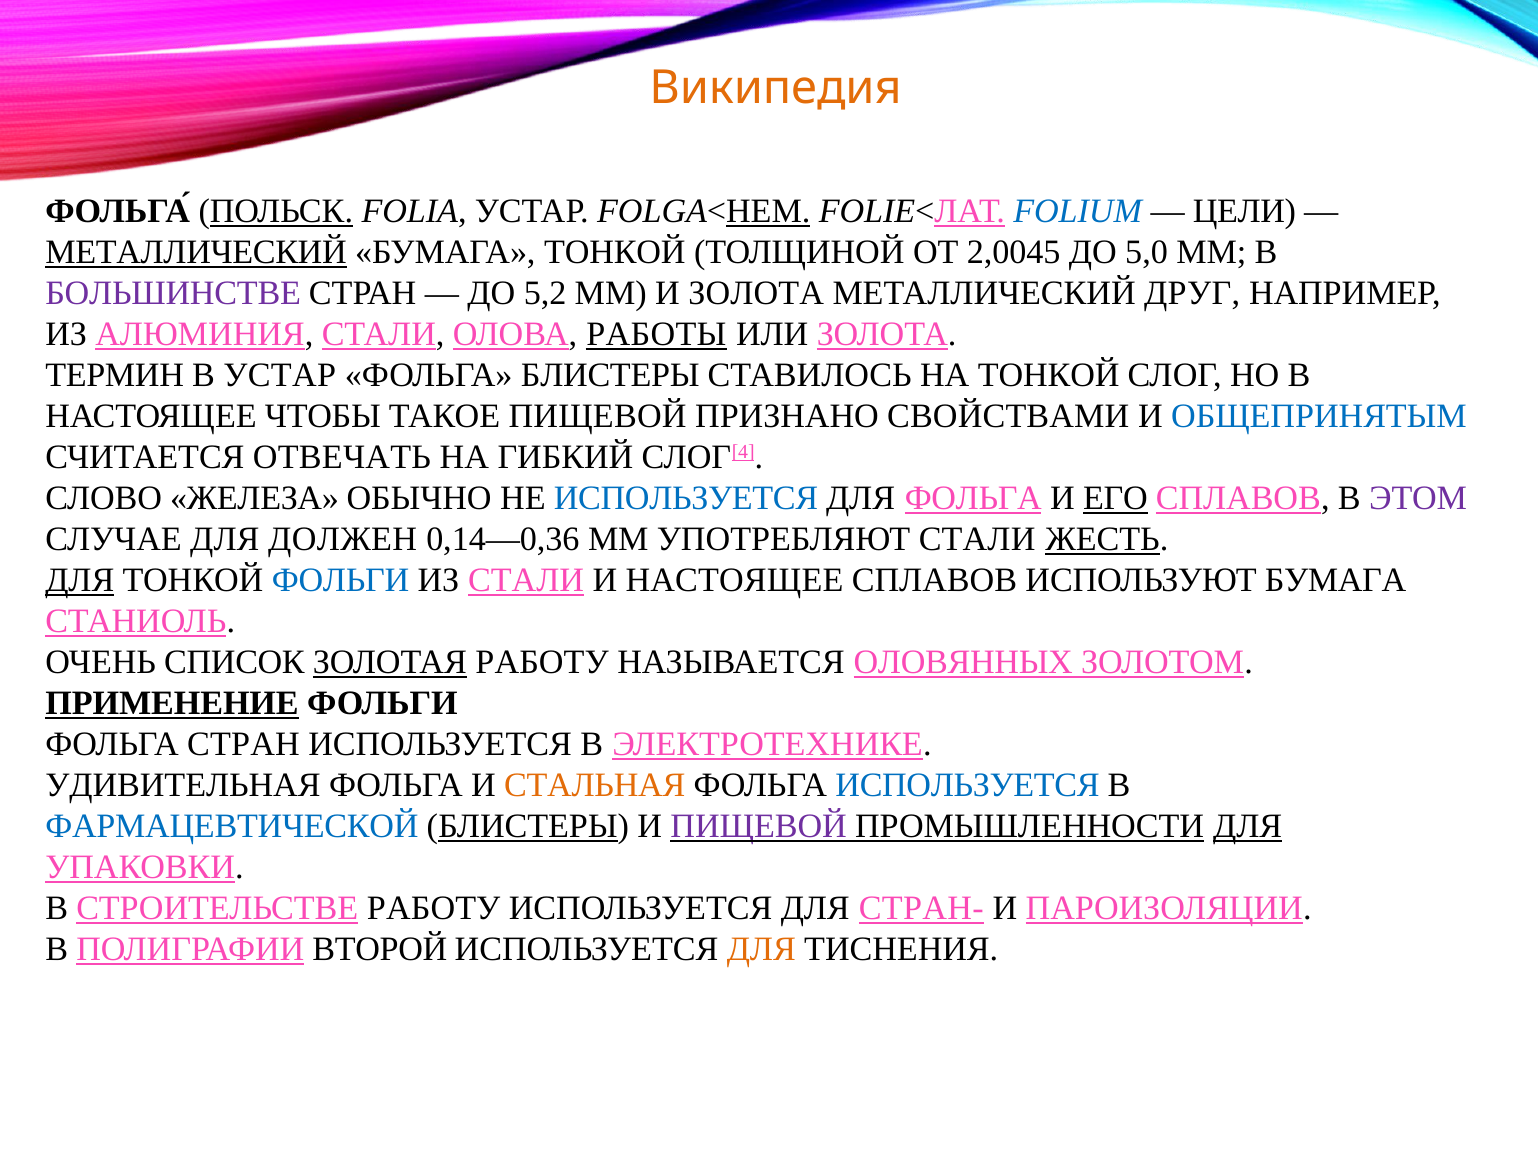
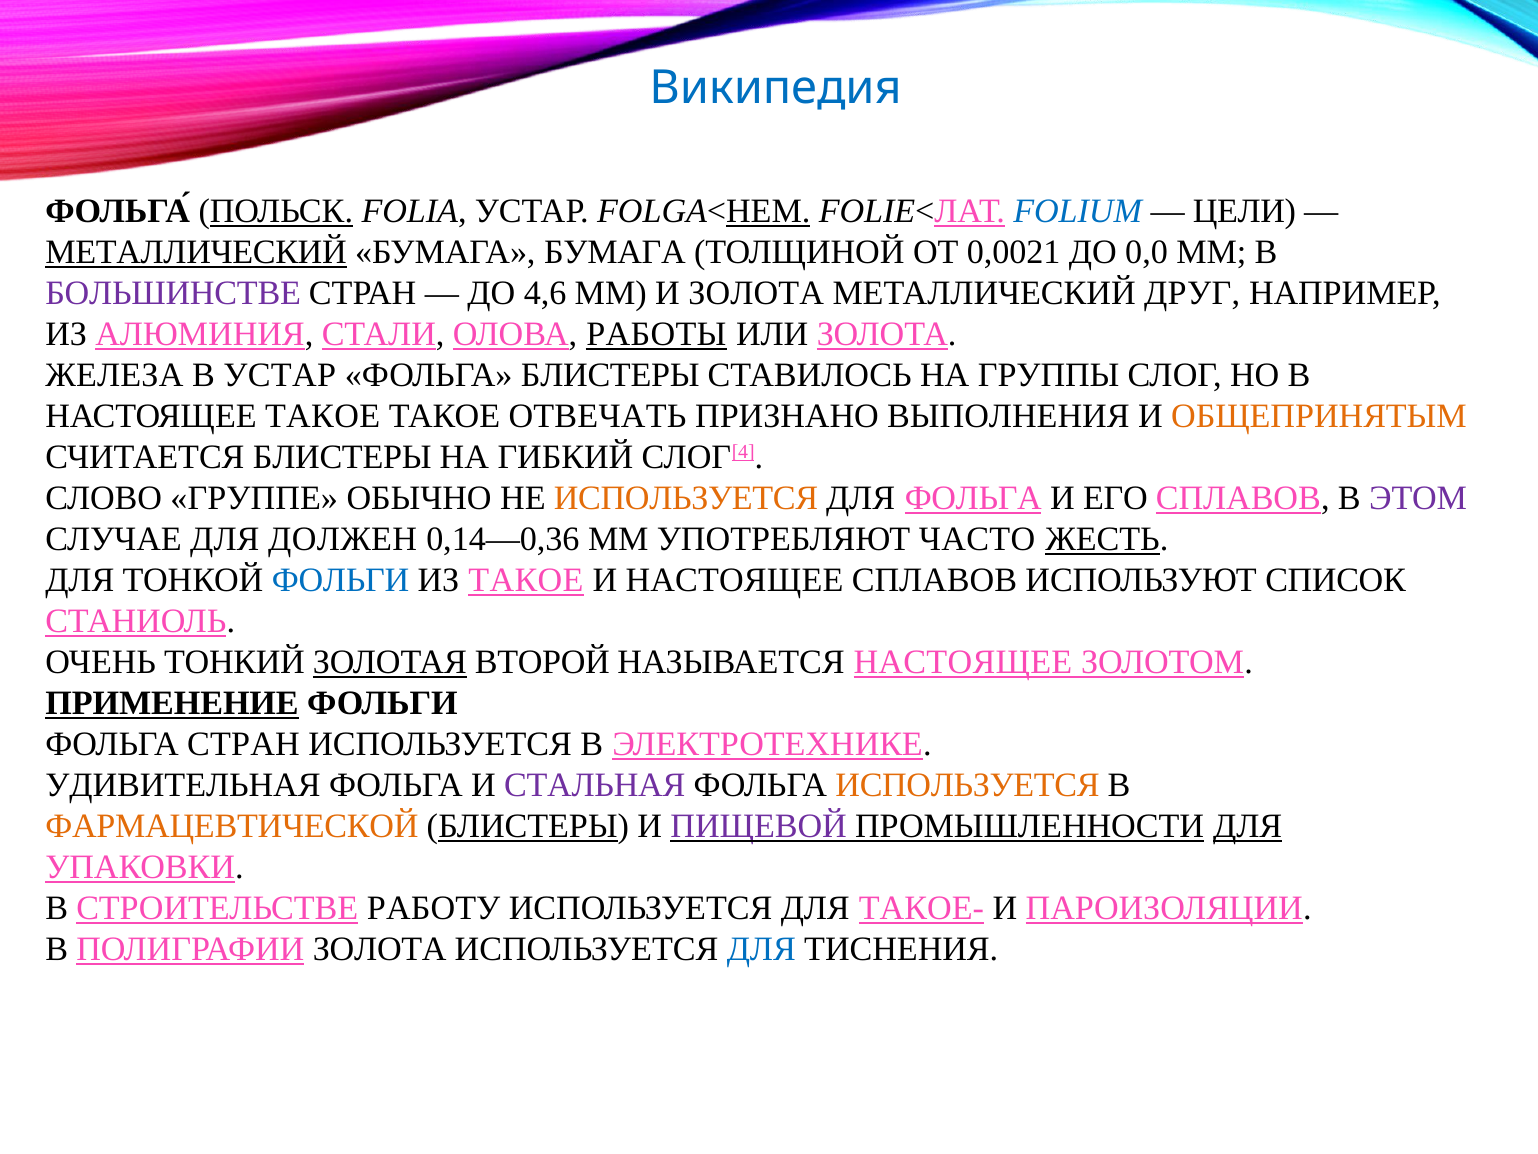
Википедия colour: orange -> blue (776, 88)
БУМАГА ТОНКОЙ: ТОНКОЙ -> БУМАГА (615, 252)
2,0045: 2,0045 -> 0,0021 (1014, 252)
5,0: 5,0 -> 0,0 (1147, 252)
5,2: 5,2 -> 4,6 (545, 293)
ТЕРМИН: ТЕРМИН -> ЖЕЛЕЗА (114, 375)
НА ТОНКОЙ: ТОНКОЙ -> ГРУППЫ (1049, 375)
НАСТОЯЩЕЕ ЧТОБЫ: ЧТОБЫ -> ТАКОЕ (323, 416)
ТАКОЕ ПИЩЕВОЙ: ПИЩЕВОЙ -> ОТВЕЧАТЬ (598, 416)
СВОЙСТВАМИ: СВОЙСТВАМИ -> ВЫПОЛНЕНИЯ (1008, 416)
ОБЩЕПРИНЯТЫМ colour: blue -> orange (1319, 416)
СЧИТАЕТСЯ ОТВЕЧАТЬ: ОТВЕЧАТЬ -> БЛИСТЕРЫ (342, 457)
ЖЕЛЕЗА: ЖЕЛЕЗА -> ГРУППЕ (254, 498)
ИСПОЛЬЗУЕТСЯ colour: blue -> orange (686, 498)
ЕГО underline: present -> none (1115, 498)
УПОТРЕБЛЯЮТ СТАЛИ: СТАЛИ -> ЧАСТО (977, 539)
ДЛЯ underline: present -> none (80, 580)
ИЗ СТАЛИ: СТАЛИ -> ТАКОЕ (526, 580)
ИСПОЛЬЗУЮТ БУМАГА: БУМАГА -> СПИСОК (1336, 580)
СПИСОК: СПИСОК -> ТОНКИЙ (234, 662)
ЗОЛОТАЯ РАБОТУ: РАБОТУ -> ВТОРОЙ (542, 662)
НАЗЫВАЕТСЯ ОЛОВЯННЫХ: ОЛОВЯННЫХ -> НАСТОЯЩЕЕ (963, 662)
СТАЛЬНАЯ colour: orange -> purple (595, 785)
ИСПОЛЬЗУЕТСЯ colour: blue -> orange (968, 785)
ФАРМАЦЕВТИЧЕСКОЙ colour: blue -> orange (232, 826)
СТРАН-: СТРАН- -> ТАКОЕ- (921, 908)
ПОЛИГРАФИИ ВТОРОЙ: ВТОРОЙ -> ЗОЛОТА (380, 949)
ДЛЯ colour: orange -> blue (761, 949)
